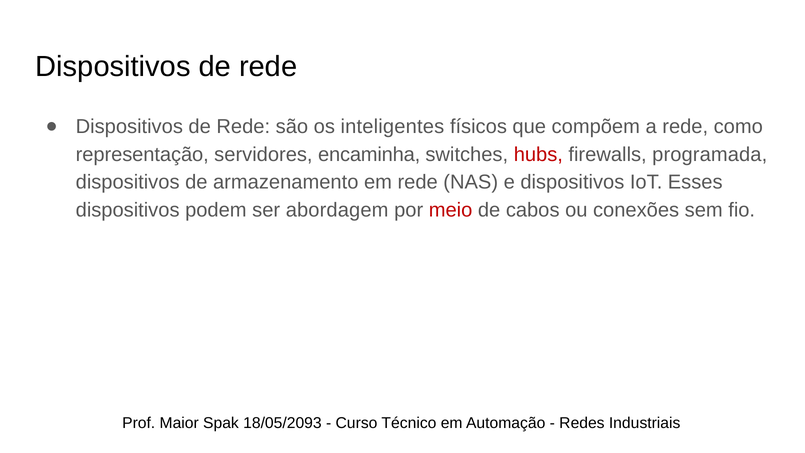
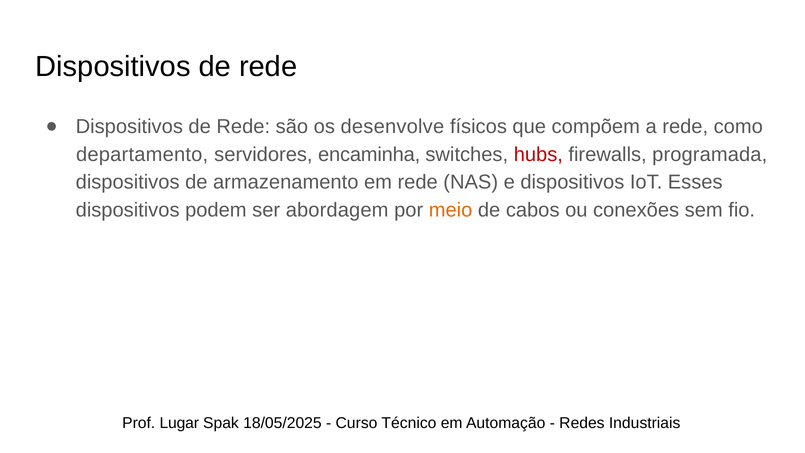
inteligentes: inteligentes -> desenvolve (392, 127)
representação: representação -> departamento (142, 154)
meio colour: red -> orange (451, 210)
Maior: Maior -> Lugar (179, 423)
18/05/2093: 18/05/2093 -> 18/05/2025 (282, 423)
